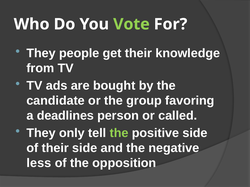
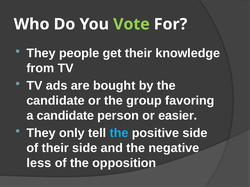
a deadlines: deadlines -> candidate (65, 116)
called: called -> easier (178, 116)
the colour: light green -> light blue (119, 133)
